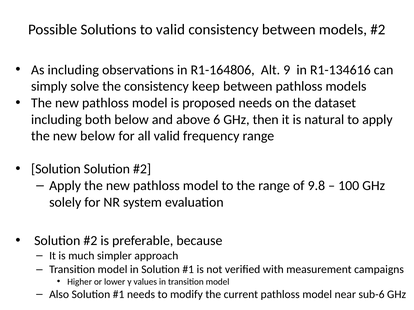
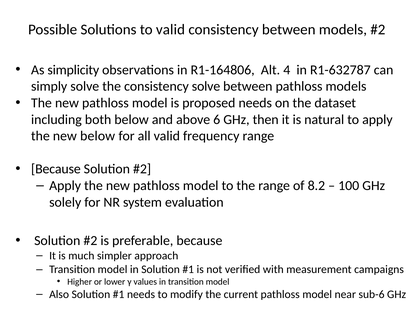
As including: including -> simplicity (73, 70)
9: 9 -> 4 (287, 70)
R1-134616: R1-134616 -> R1-632787 (340, 70)
consistency keep: keep -> solve (206, 87)
Solution: Solution -> Because (56, 169)
9.8: 9.8 -> 8.2 (316, 186)
